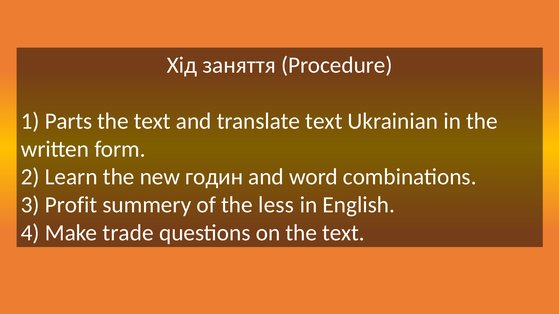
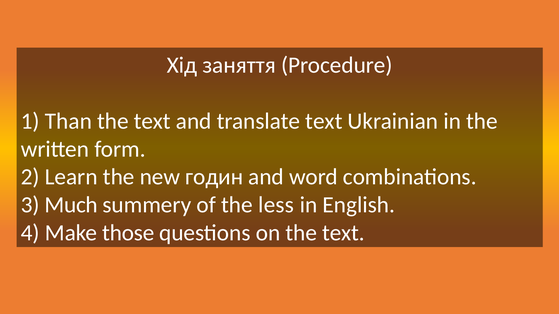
Parts: Parts -> Than (68, 121)
Profit: Profit -> Much (71, 205)
trade: trade -> those (128, 233)
